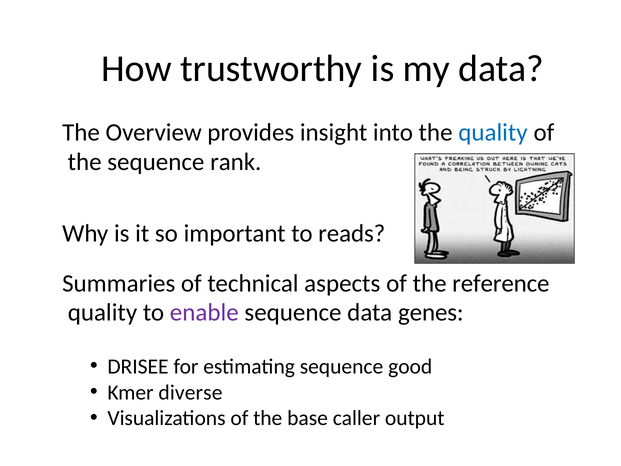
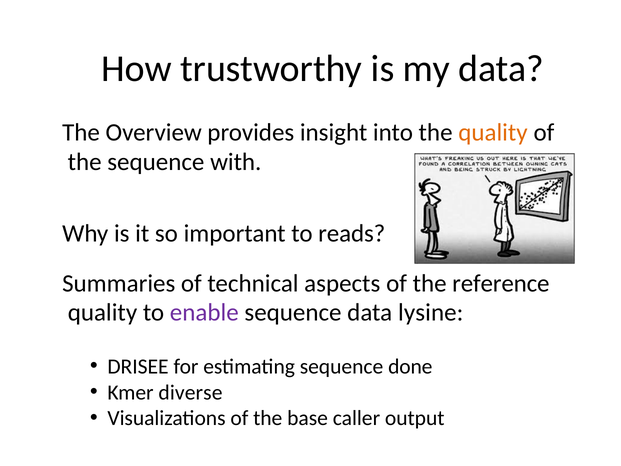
quality colour: blue -> orange (493, 132)
rank: rank -> with (236, 162)
genes: genes -> lysine (431, 313)
good: good -> done (410, 366)
